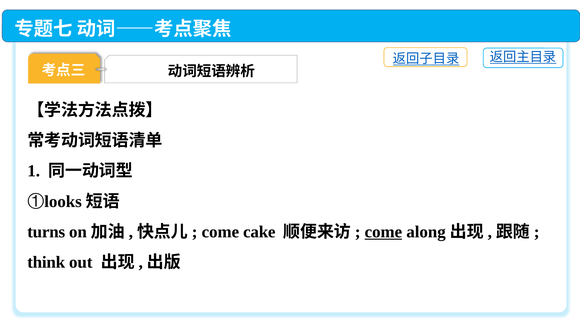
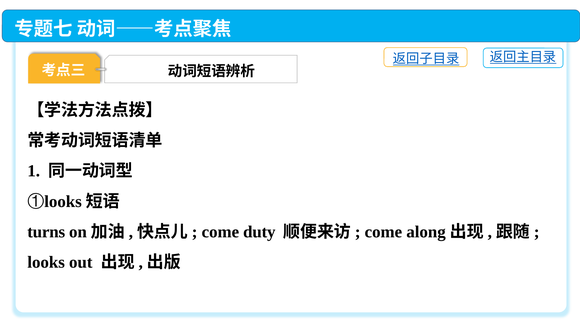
cake: cake -> duty (259, 232)
come underline: present -> none (383, 232)
think: think -> looks (46, 263)
